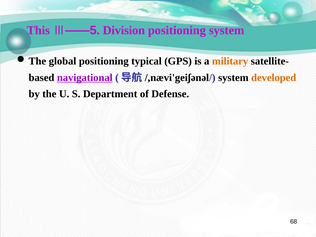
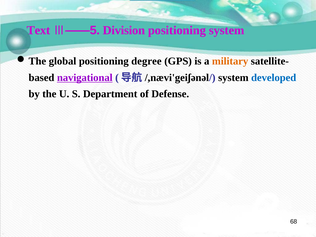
This: This -> Text (38, 30)
typical: typical -> degree (146, 61)
developed colour: orange -> blue (274, 78)
